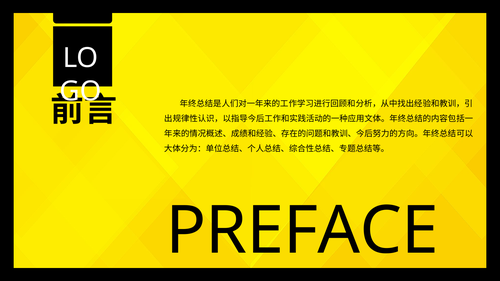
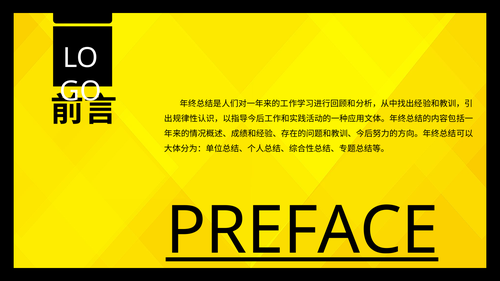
PREFACE underline: none -> present (302, 231)
